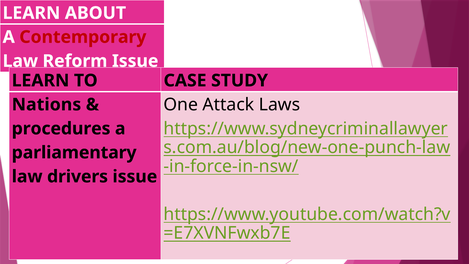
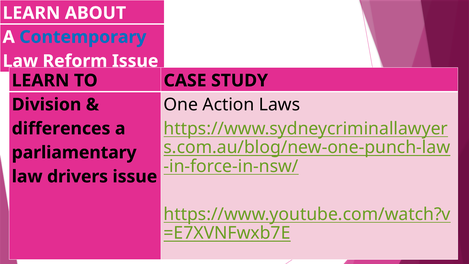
Contemporary colour: red -> blue (83, 37)
Attack: Attack -> Action (229, 105)
Nations: Nations -> Division (47, 105)
procedures: procedures -> differences (61, 129)
